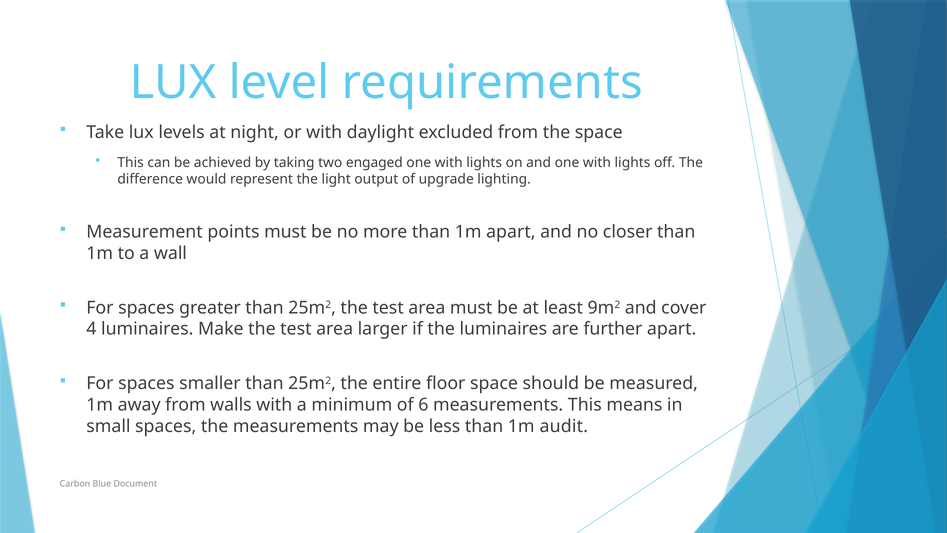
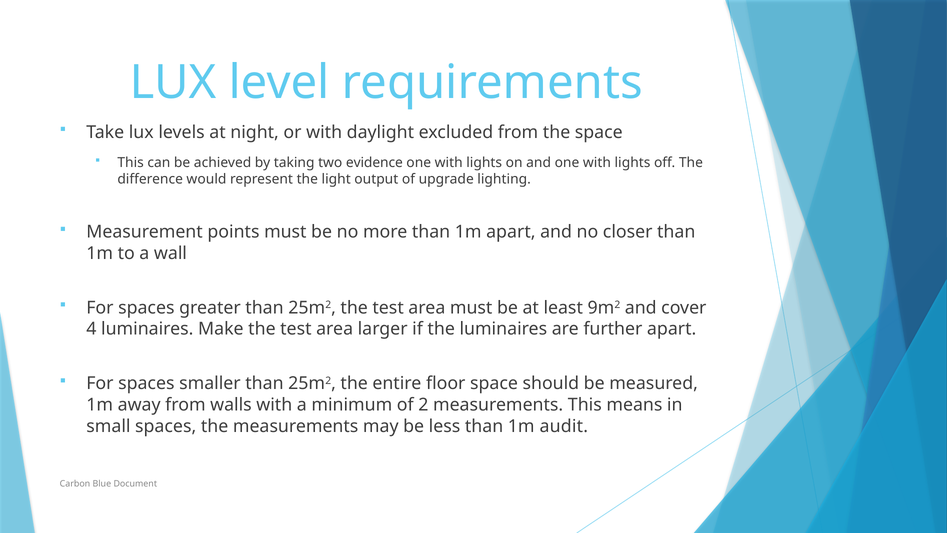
engaged: engaged -> evidence (374, 163)
6: 6 -> 2 (423, 405)
